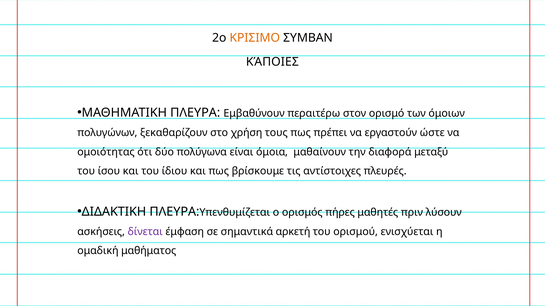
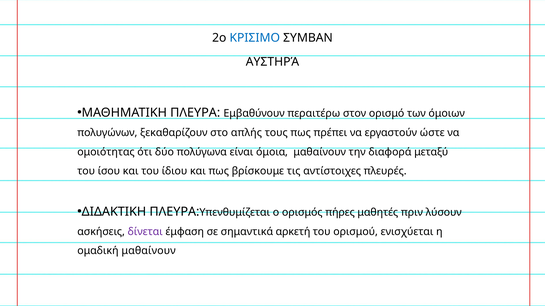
ΚΡΙΣΙΜΟ colour: orange -> blue (255, 38)
ΚΆΠΟΙΕΣ: ΚΆΠΟΙΕΣ -> ΑΥΣΤΗΡΆ (272, 62)
χρήση: χρήση -> απλής (246, 133)
ομαδική μαθήματος: μαθήματος -> μαθαίνουν (149, 251)
